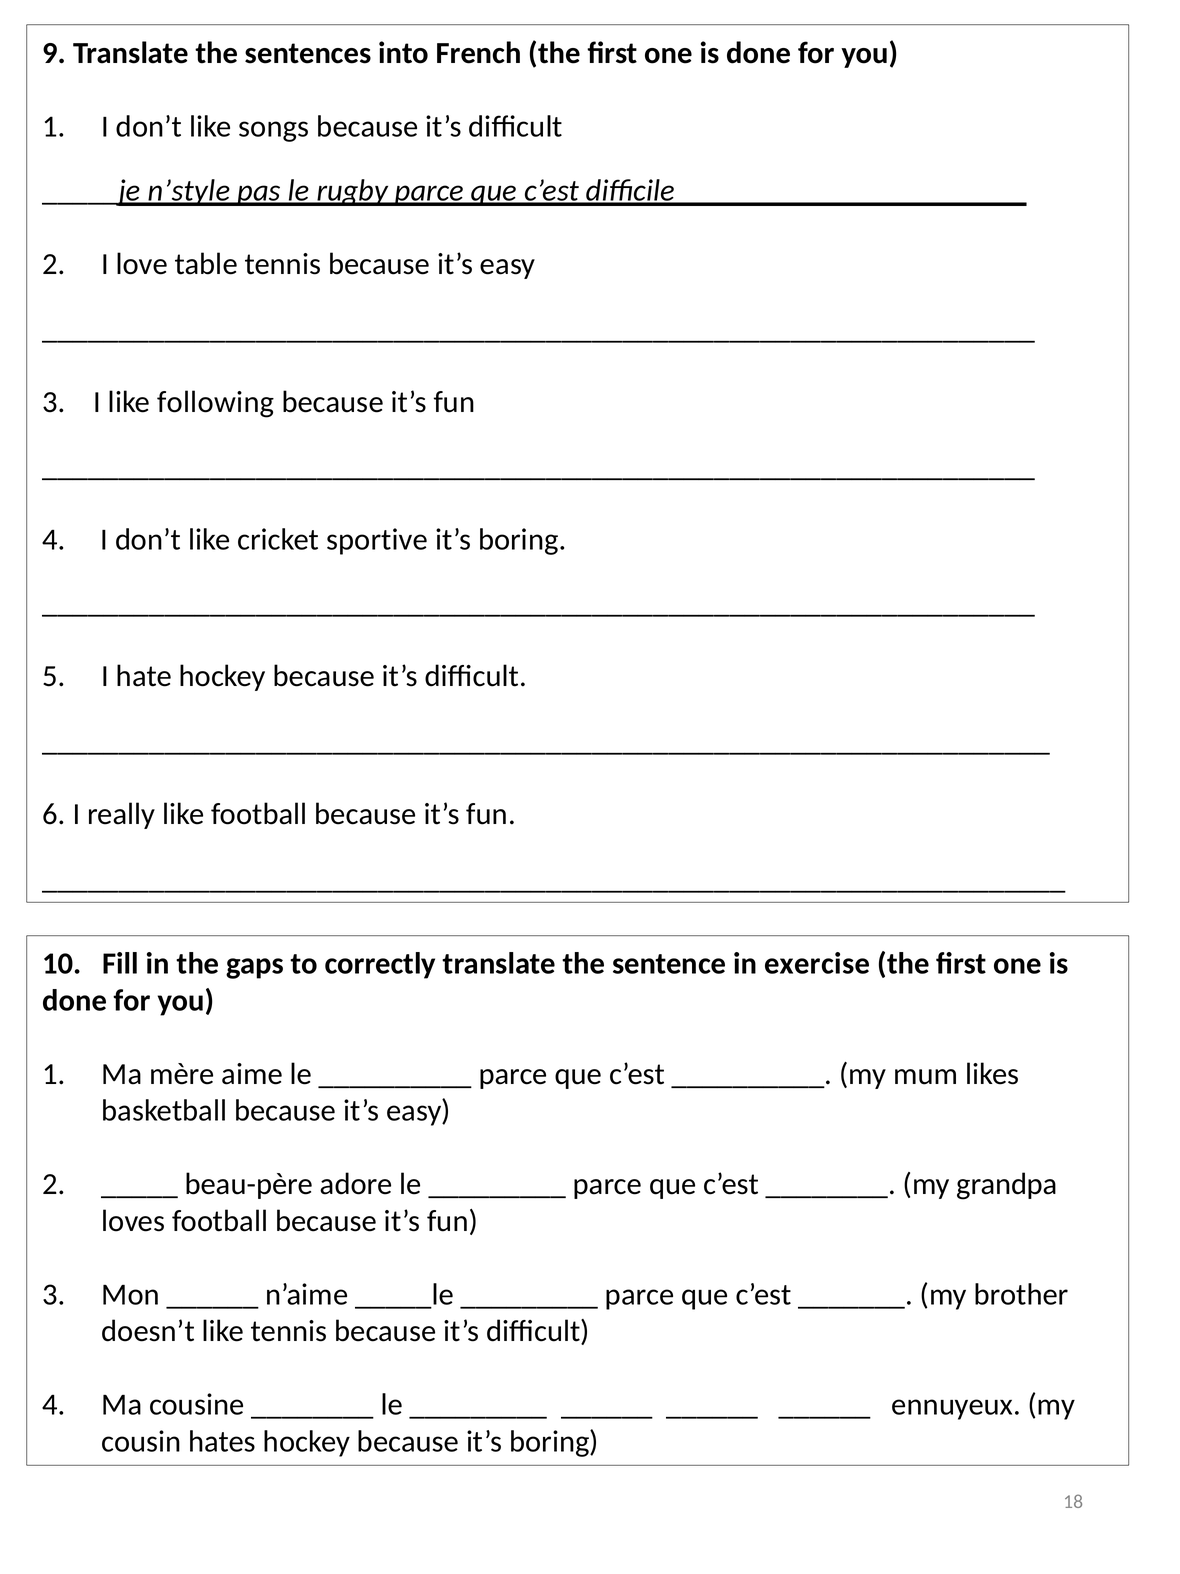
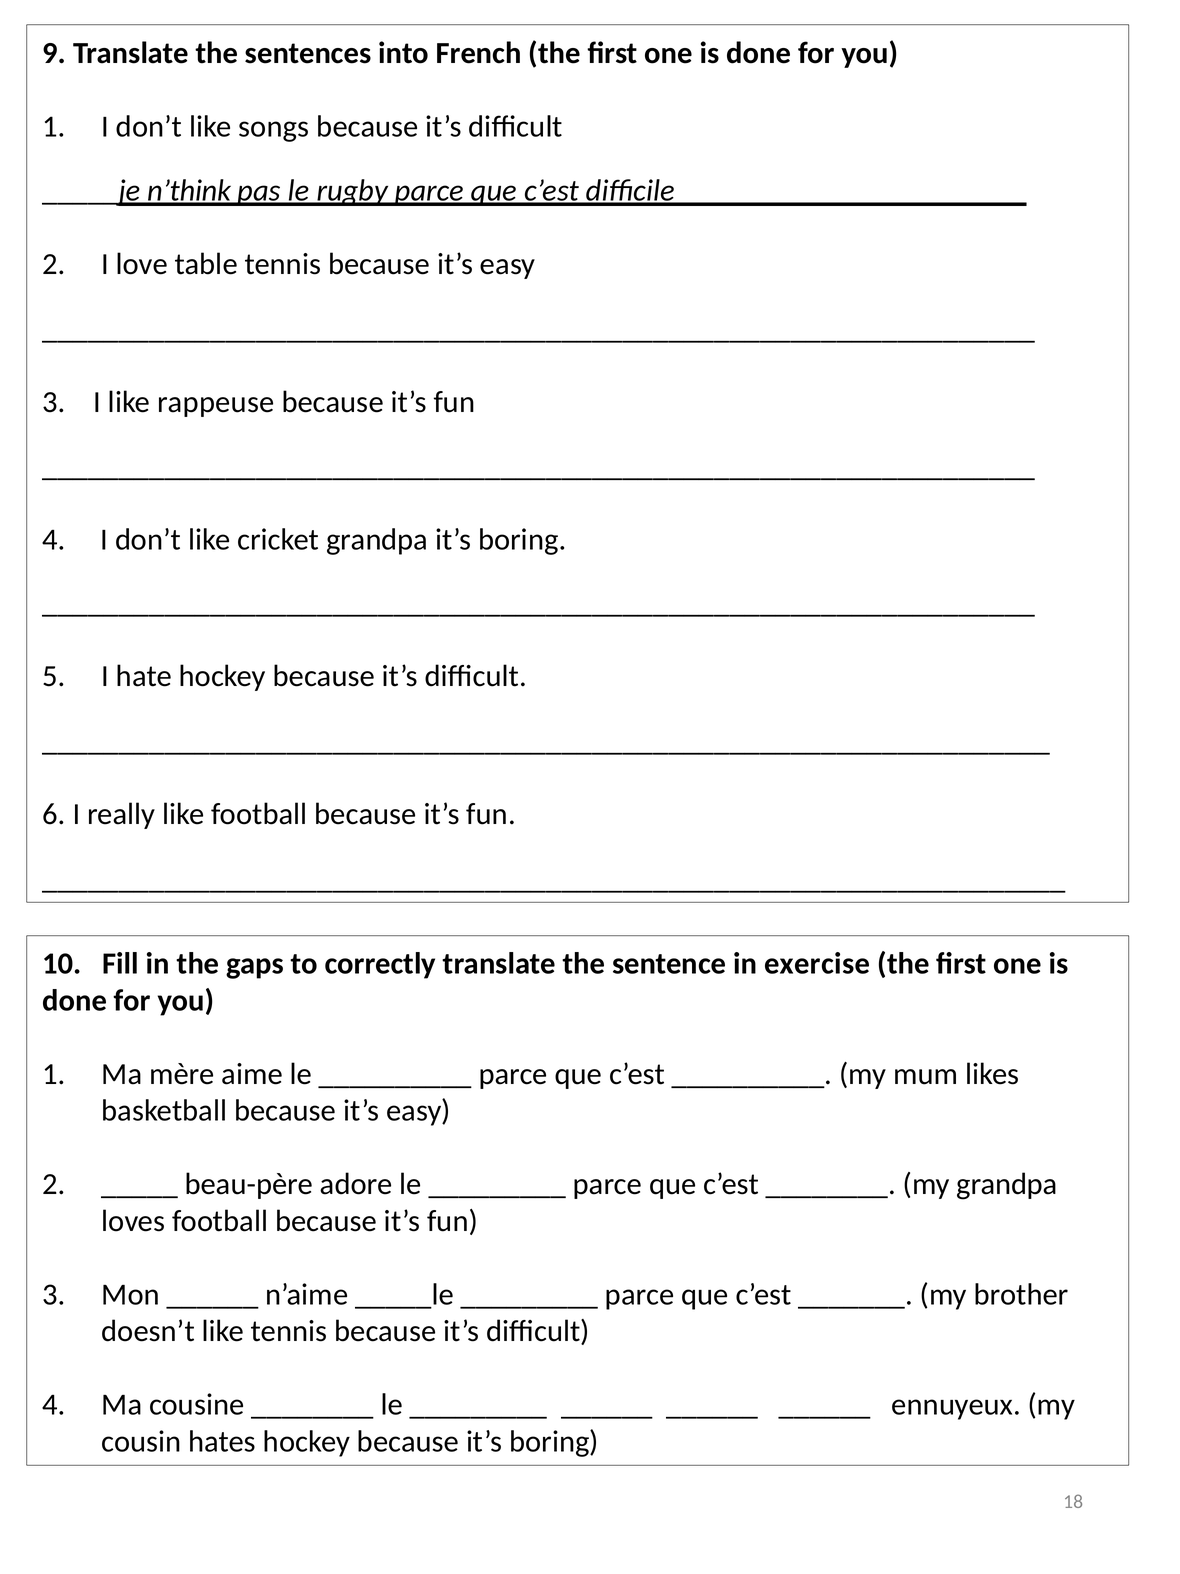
n’style: n’style -> n’think (189, 191)
following: following -> rappeuse (216, 402)
cricket sportive: sportive -> grandpa (377, 540)
